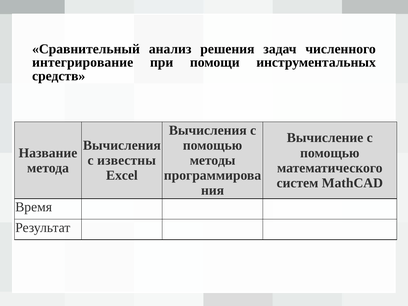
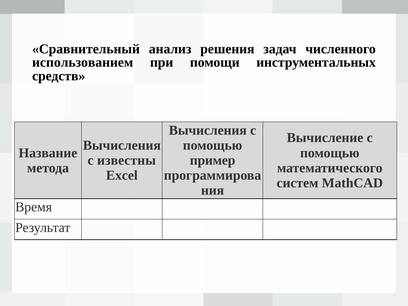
интегрирование: интегрирование -> использованием (83, 62)
методы: методы -> пример (213, 160)
